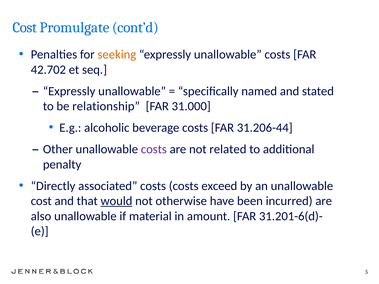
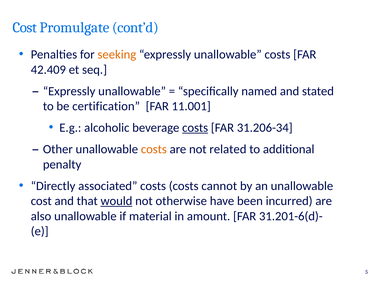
42.702: 42.702 -> 42.409 (48, 70)
relationship: relationship -> certification (106, 106)
31.000: 31.000 -> 11.001 (191, 106)
costs underline: none -> present (195, 128)
31.206-44: 31.206-44 -> 31.206-34 (265, 128)
costs colour: purple -> orange (154, 149)
exceed: exceed -> cannot (219, 186)
